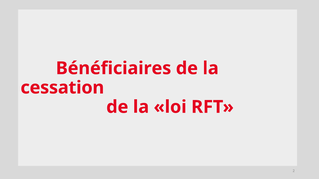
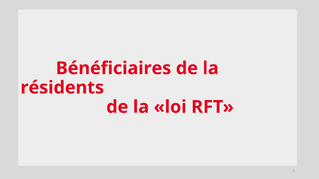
cessation: cessation -> résidents (62, 88)
